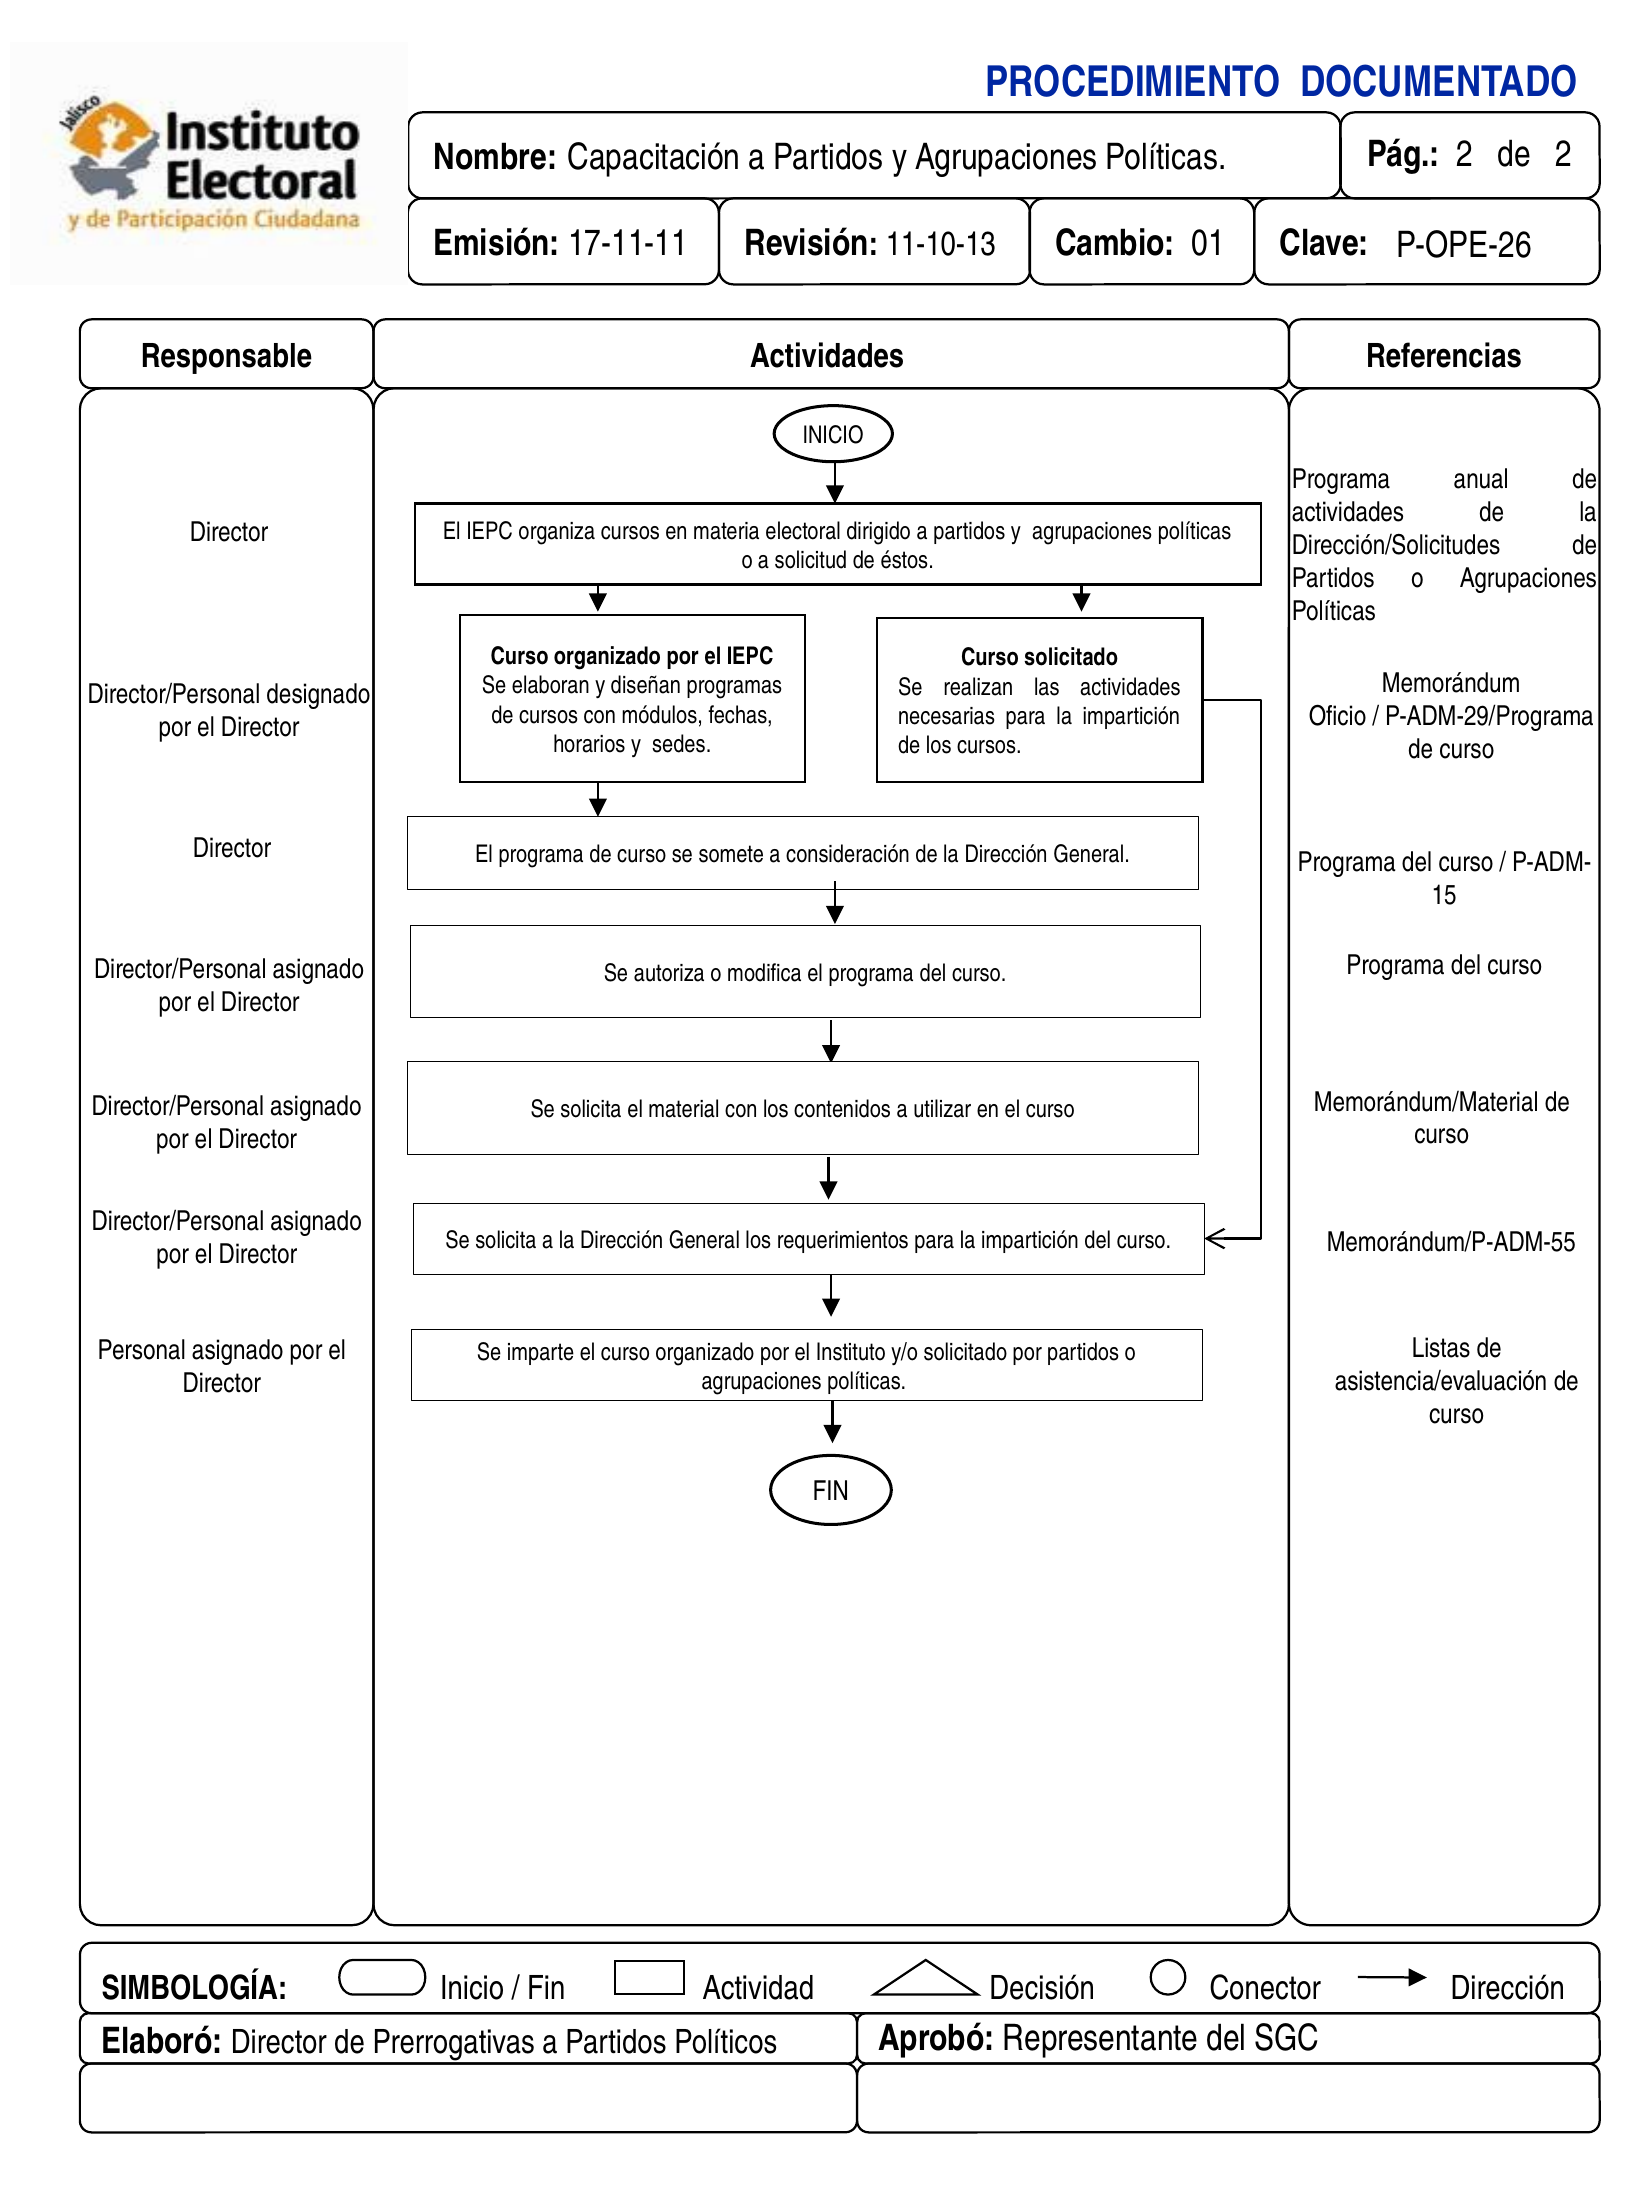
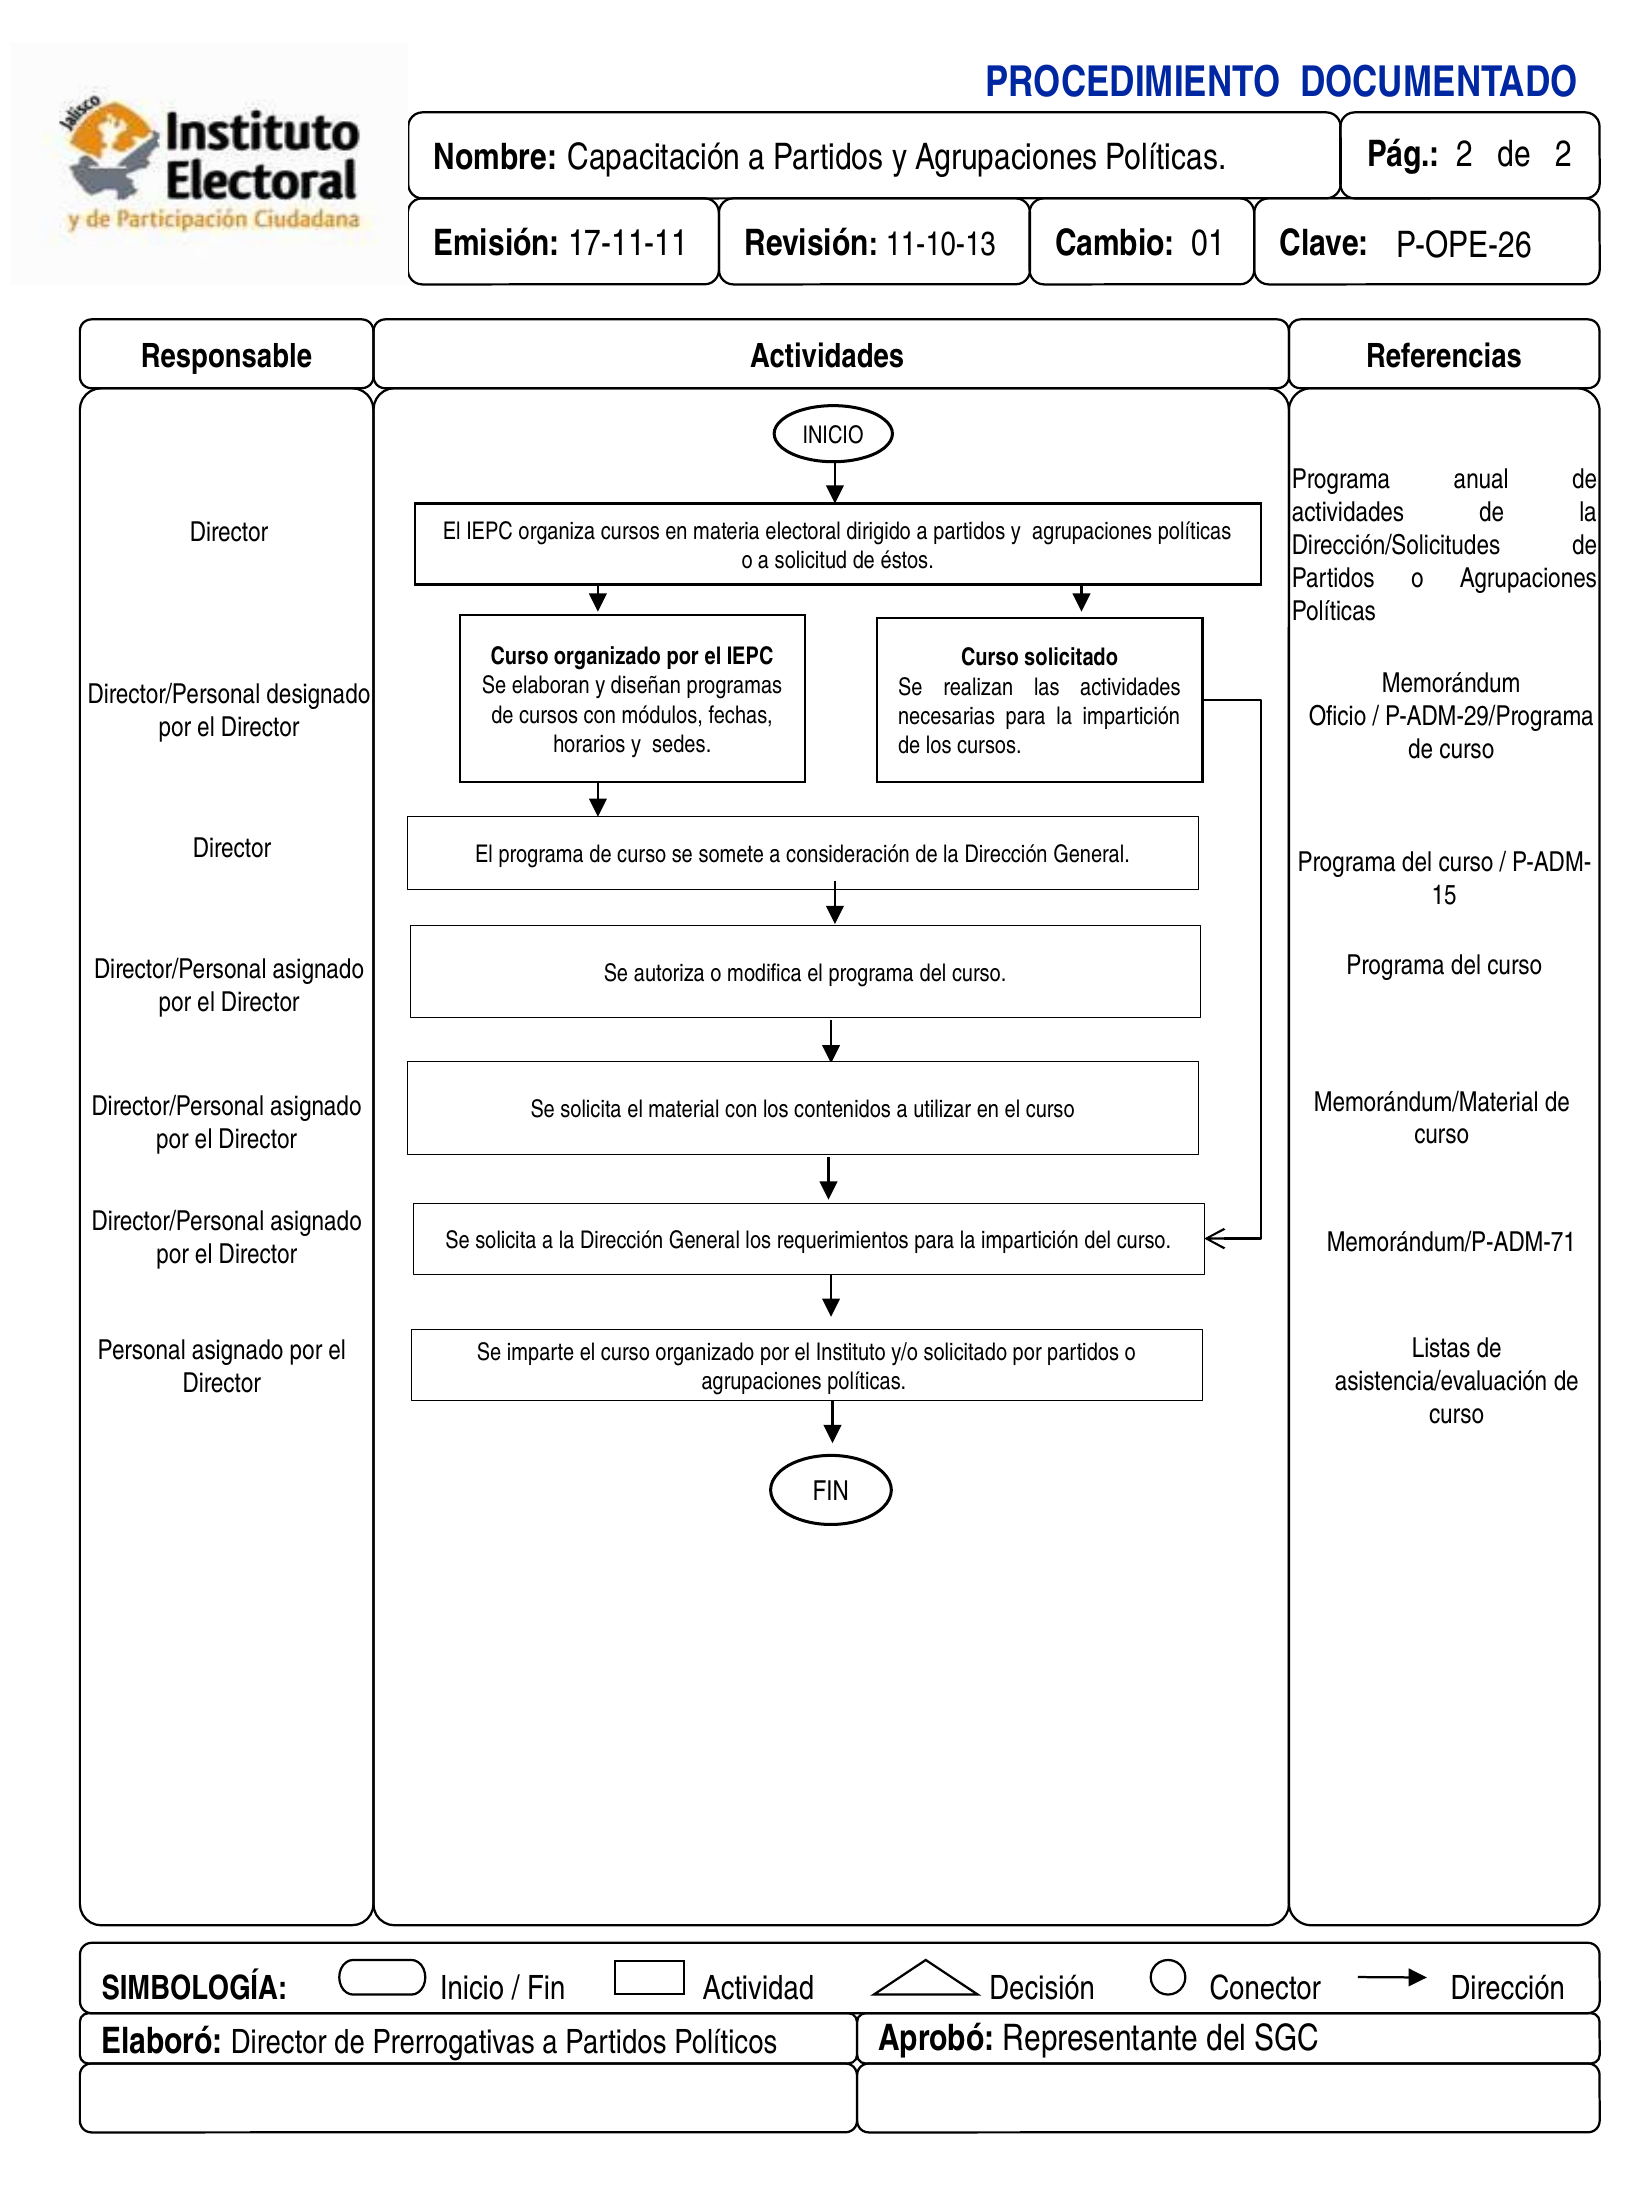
Memorándum/P-ADM-55: Memorándum/P-ADM-55 -> Memorándum/P-ADM-71 (1451, 1243)
